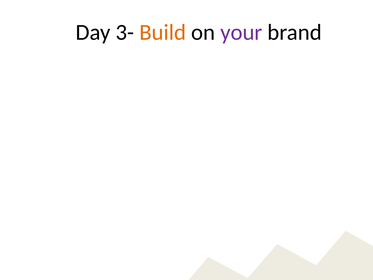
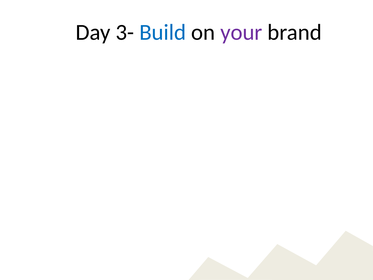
Build colour: orange -> blue (163, 32)
